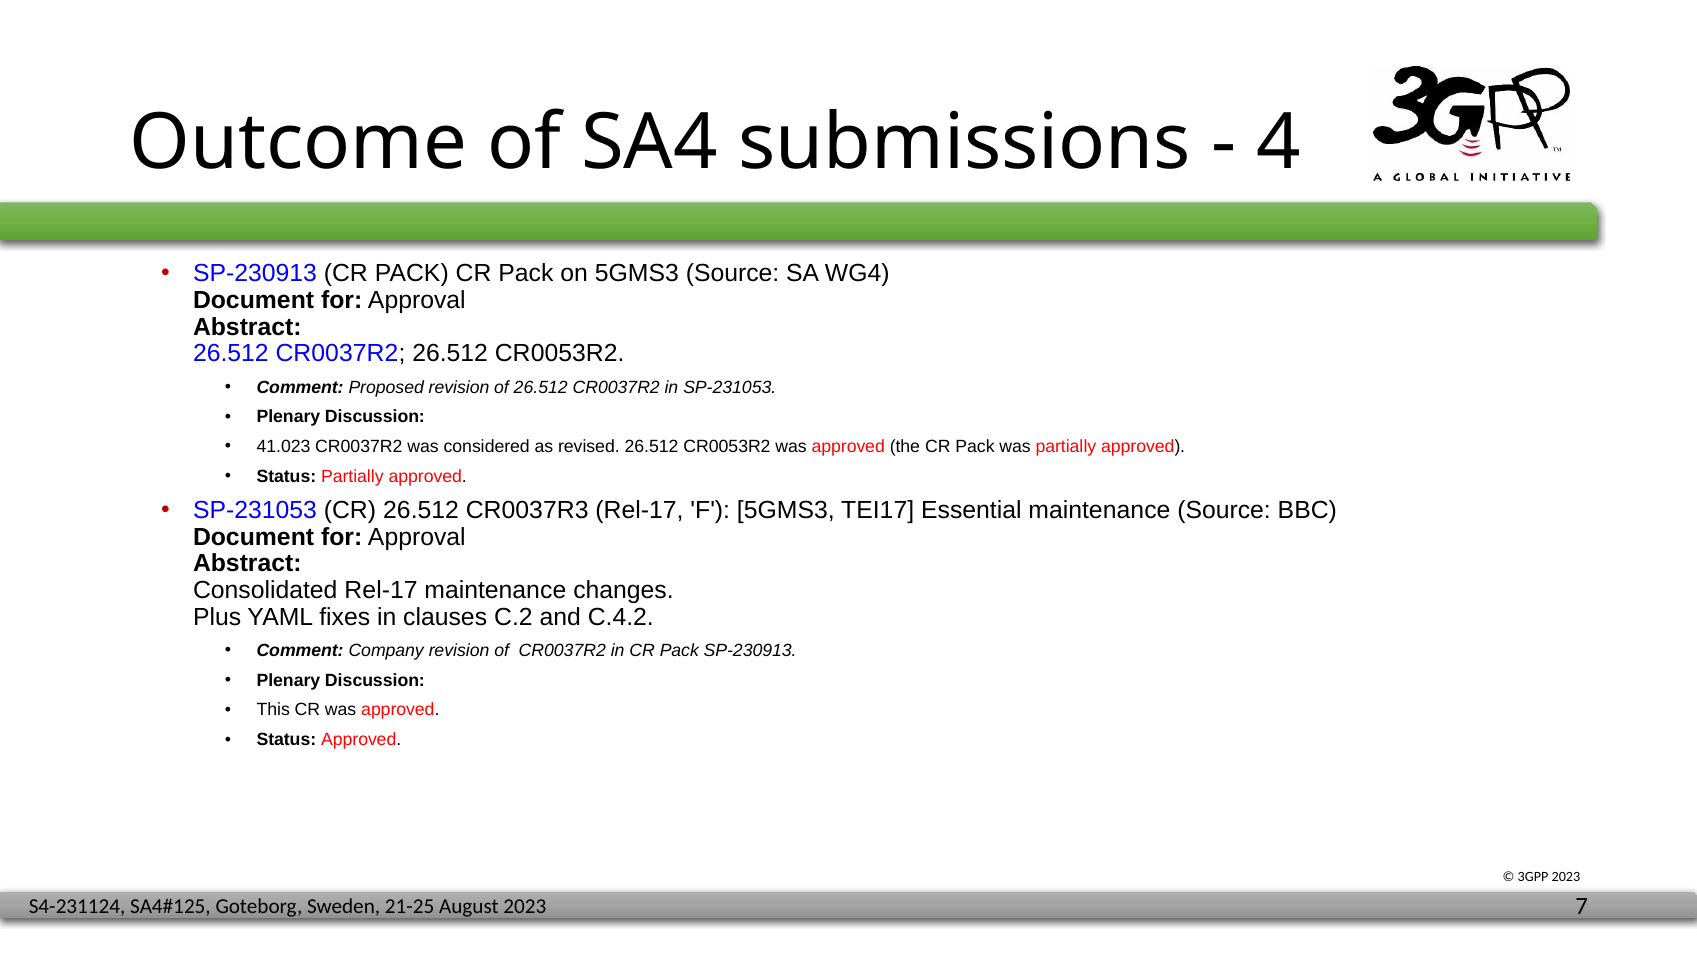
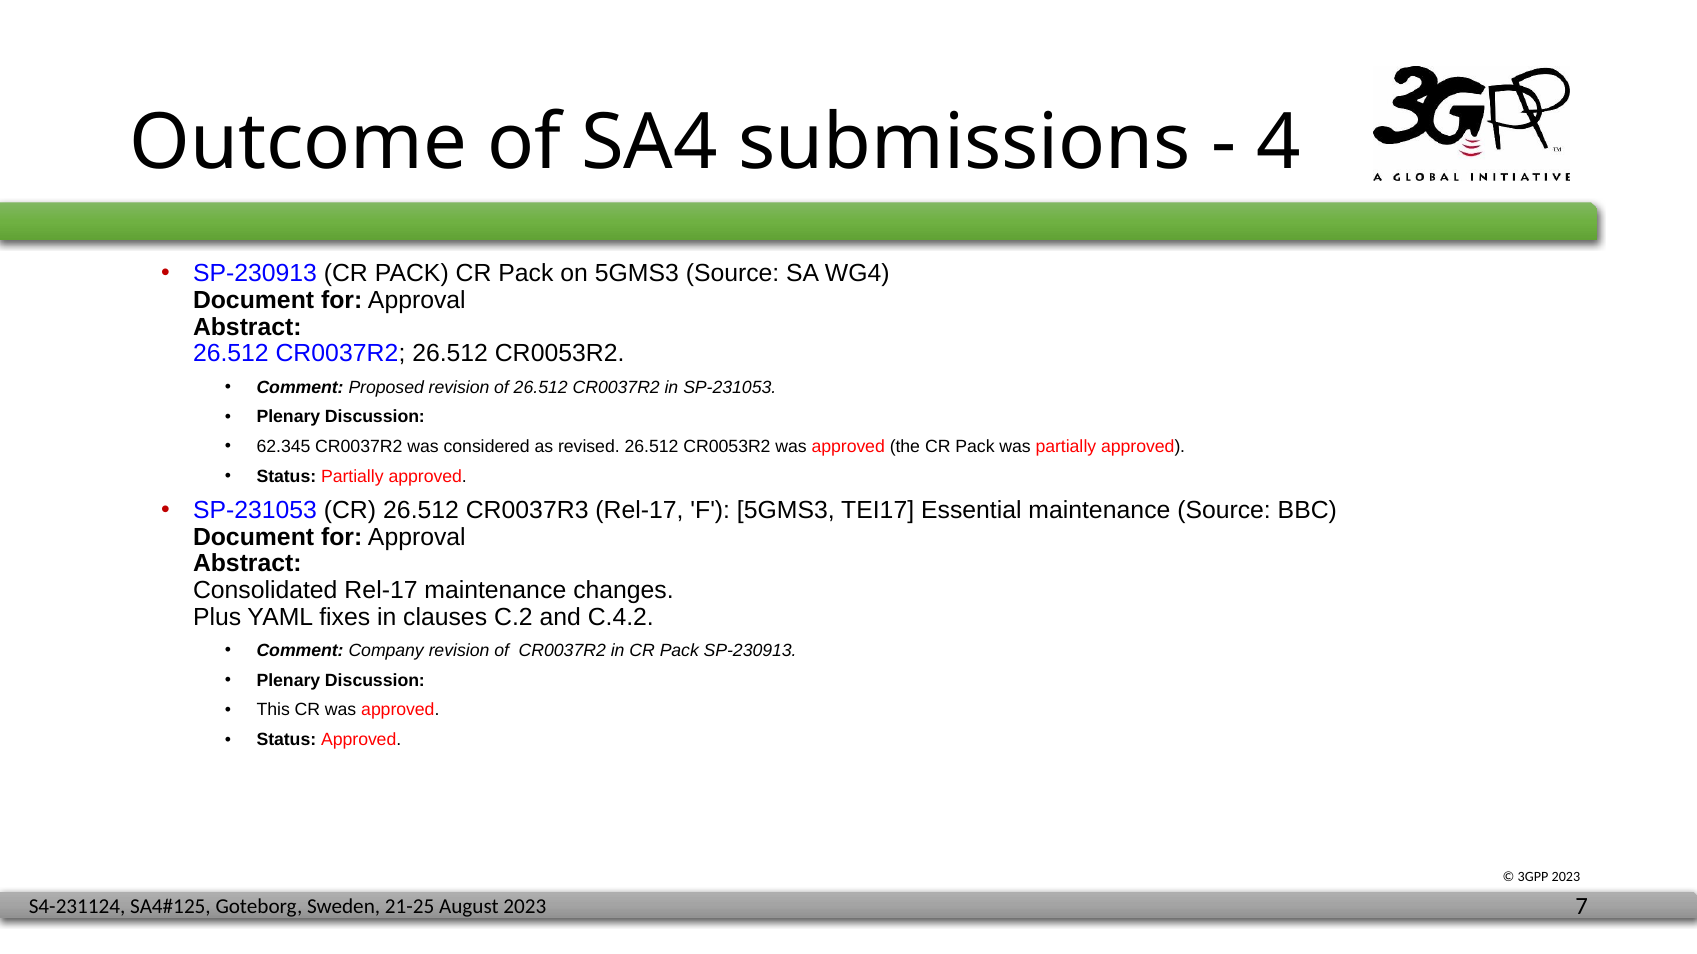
41.023: 41.023 -> 62.345 (284, 447)
